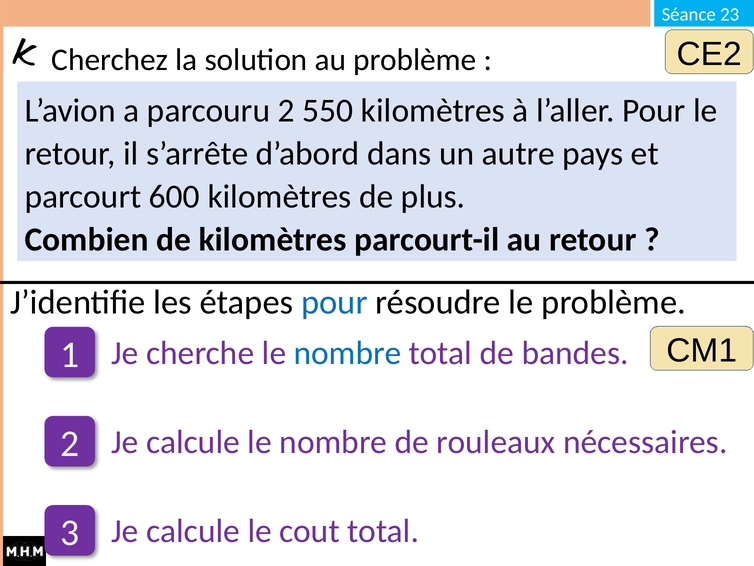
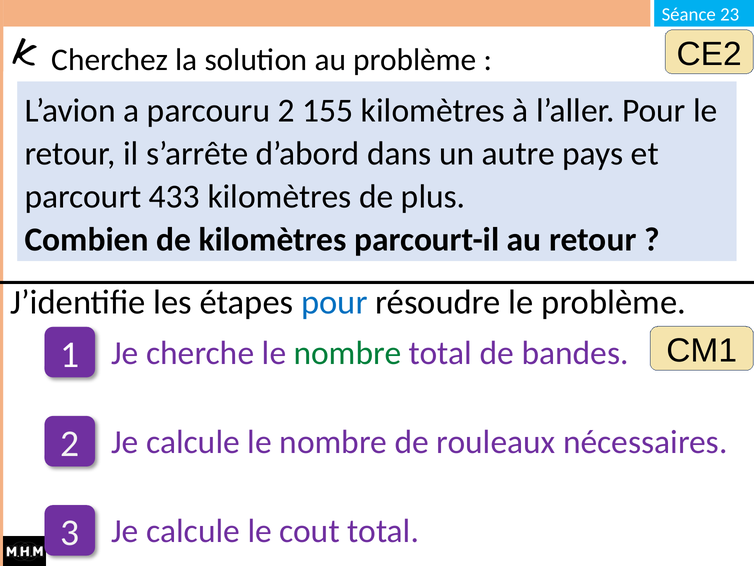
550: 550 -> 155 (328, 110)
600: 600 -> 433 (174, 196)
nombre colour: blue -> green (348, 353)
